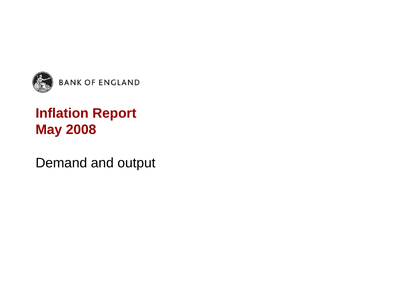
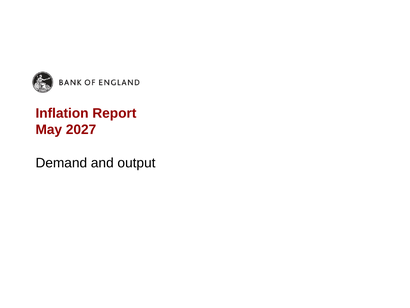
2008: 2008 -> 2027 (81, 129)
